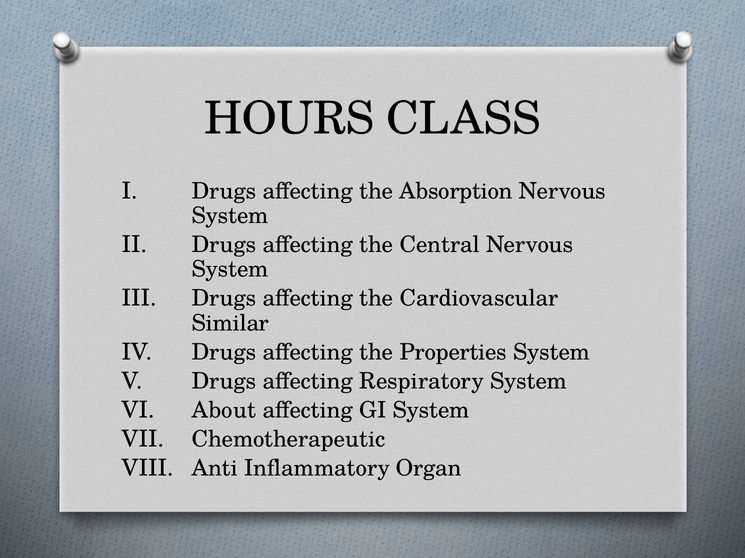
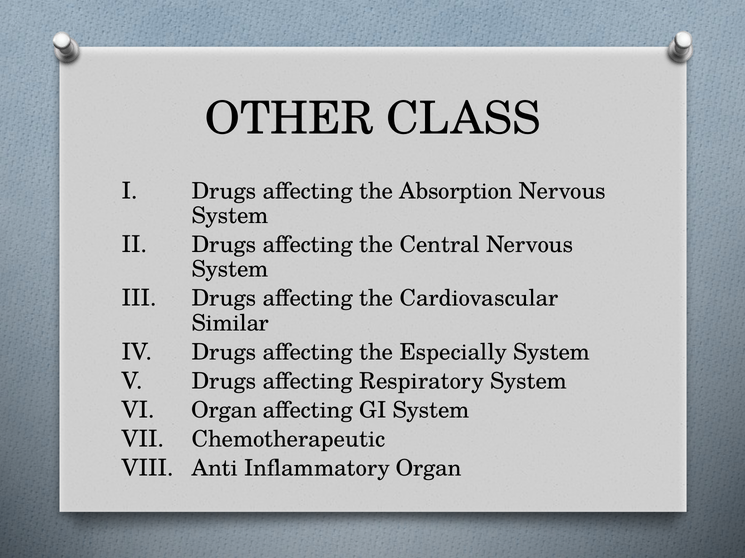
HOURS: HOURS -> OTHER (289, 119)
Properties: Properties -> Especially (453, 352)
About: About -> Organ (224, 411)
